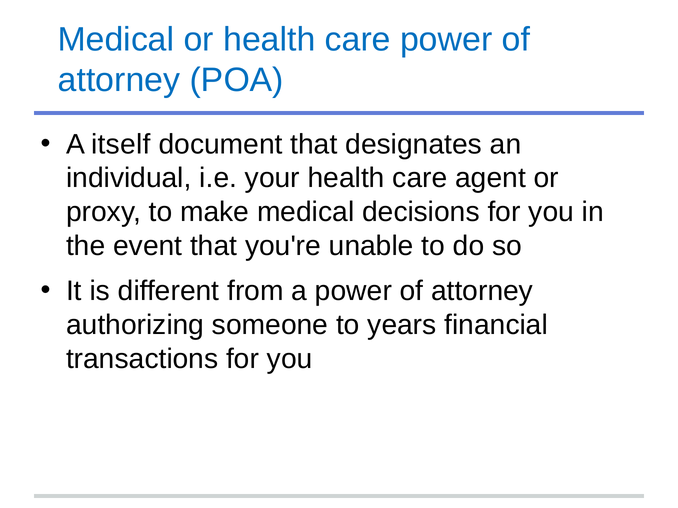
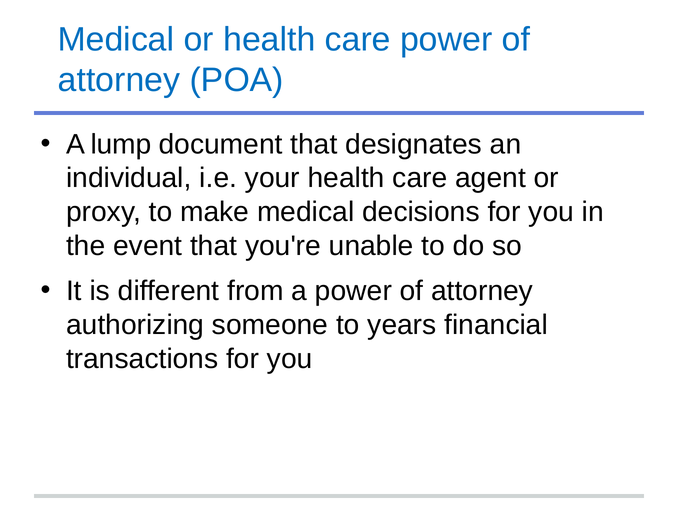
itself: itself -> lump (121, 144)
